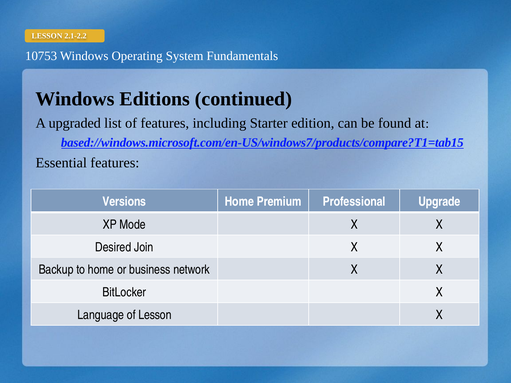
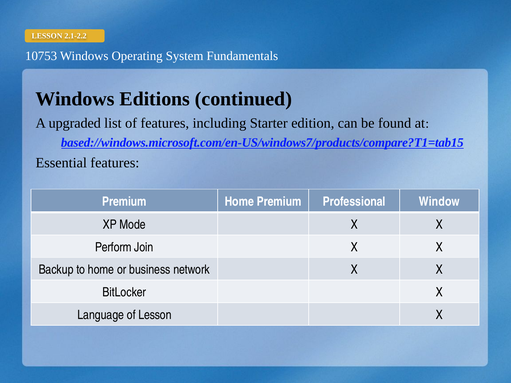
Versions: Versions -> Premium (124, 202)
Upgrade: Upgrade -> Window (439, 202)
Desired: Desired -> Perform (113, 247)
